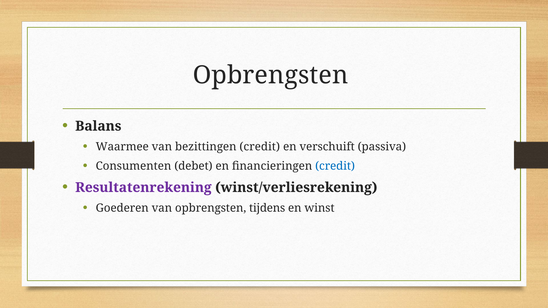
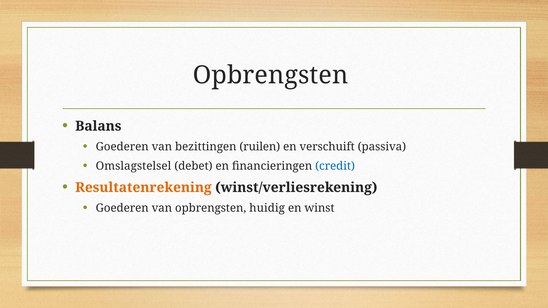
Waarmee: Waarmee -> Goederen (122, 147)
bezittingen credit: credit -> ruilen (260, 147)
Consumenten: Consumenten -> Omslagstelsel (133, 166)
Resultatenrekening colour: purple -> orange (143, 188)
tijdens: tijdens -> huidig (267, 208)
